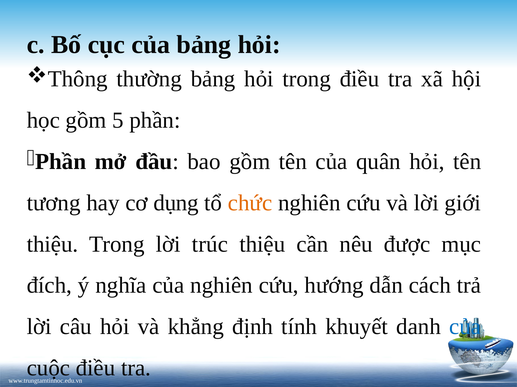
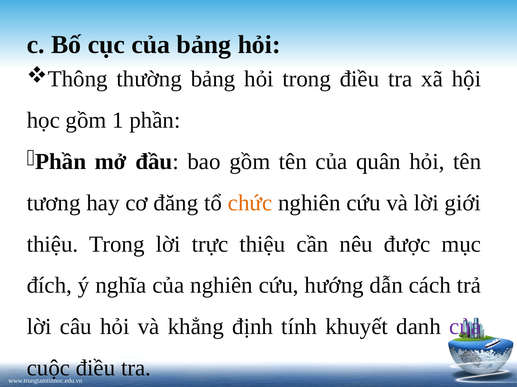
5: 5 -> 1 (118, 121)
dụng: dụng -> đăng (176, 203)
trúc: trúc -> trực (210, 245)
của colour: blue -> purple (465, 327)
